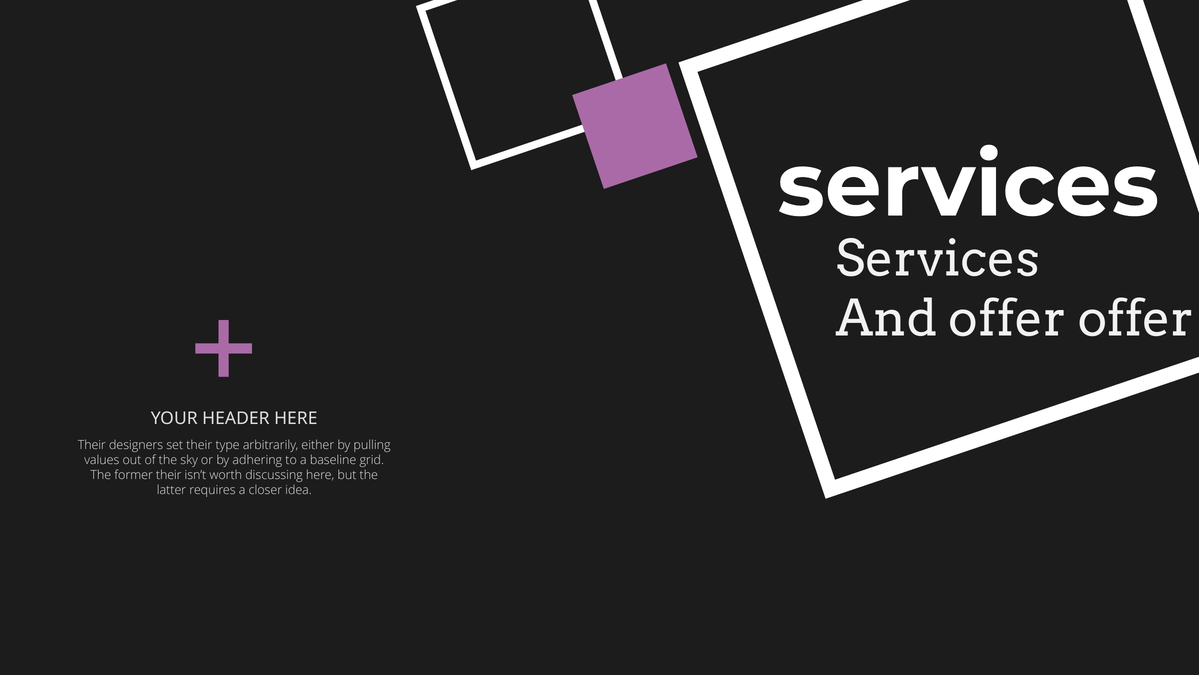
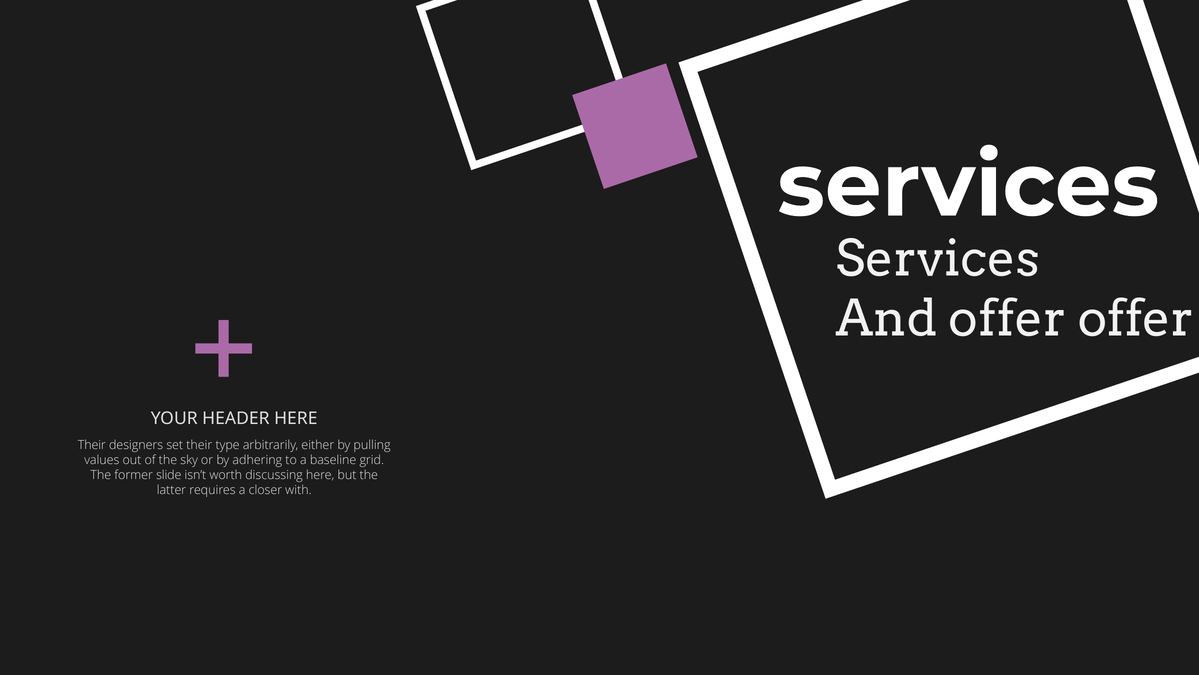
former their: their -> slide (169, 475)
idea: idea -> with (298, 490)
